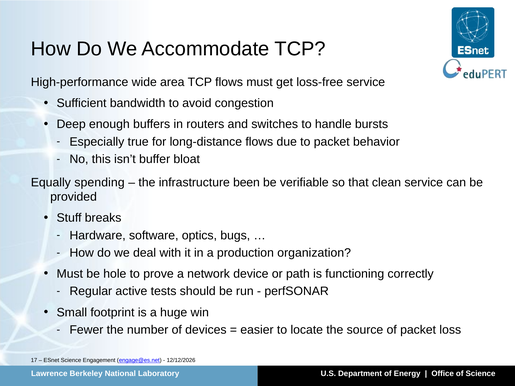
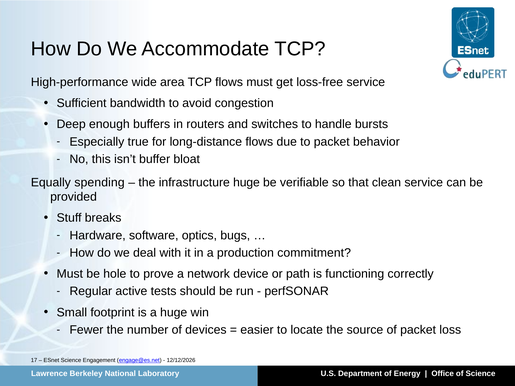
infrastructure been: been -> huge (246, 182)
organization: organization -> commitment (314, 253)
